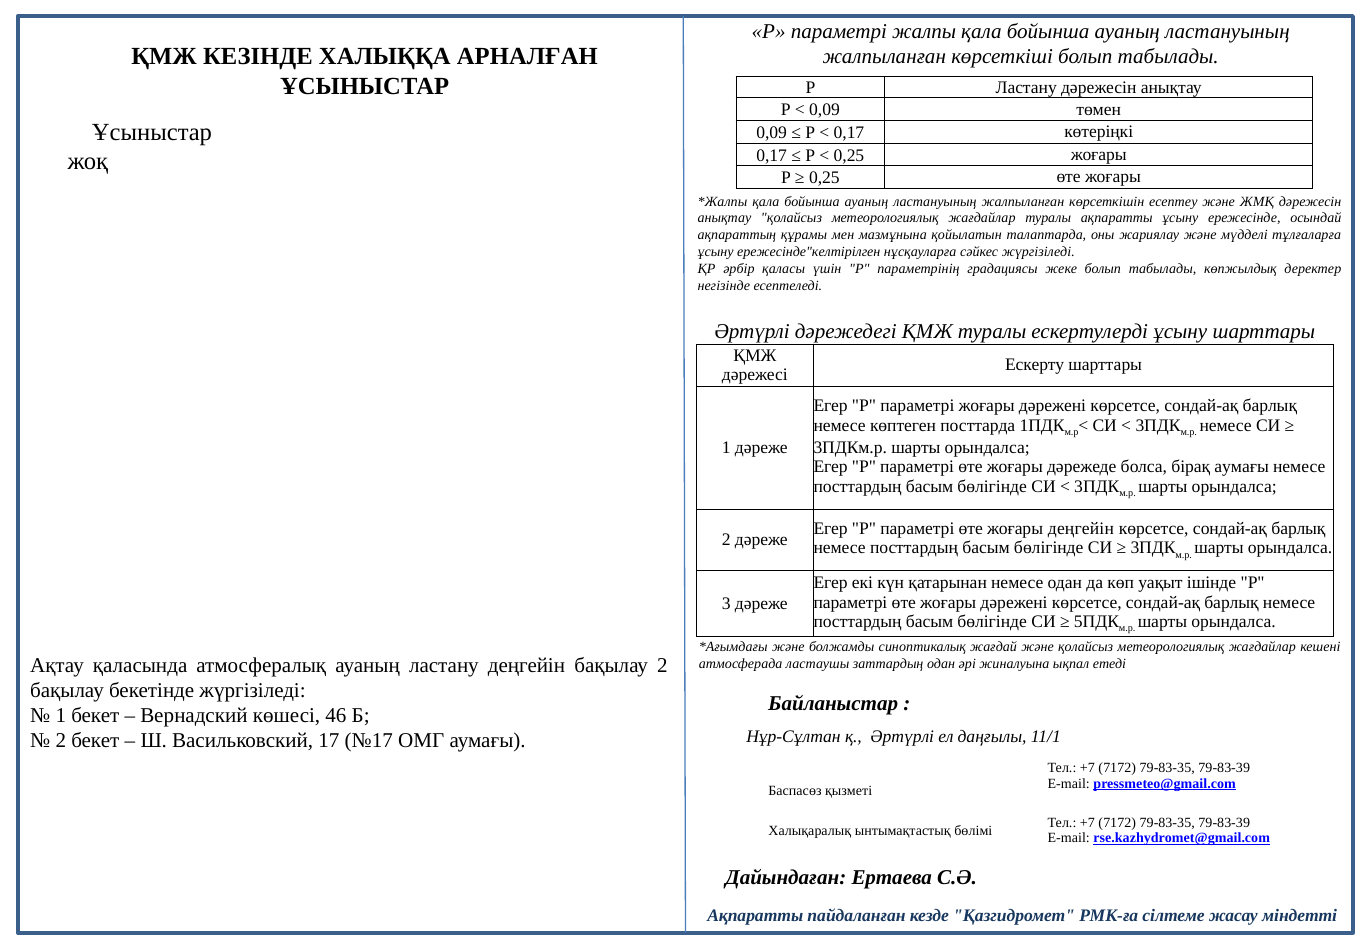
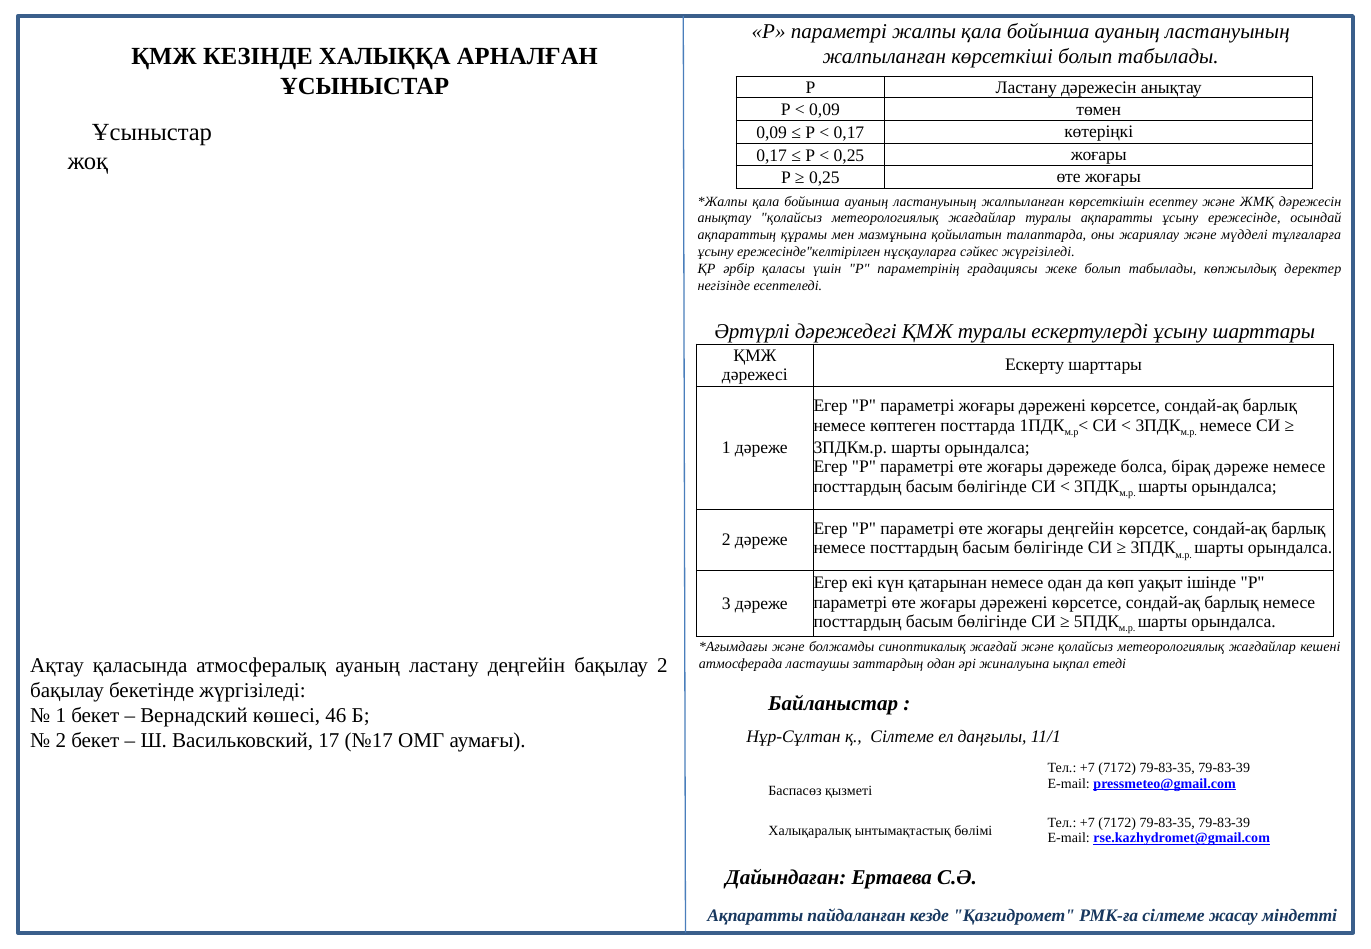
бірақ аумағы: аумағы -> дәреже (1242, 467)
қ Әртүрлі: Әртүрлі -> Сілтеме (902, 737)
